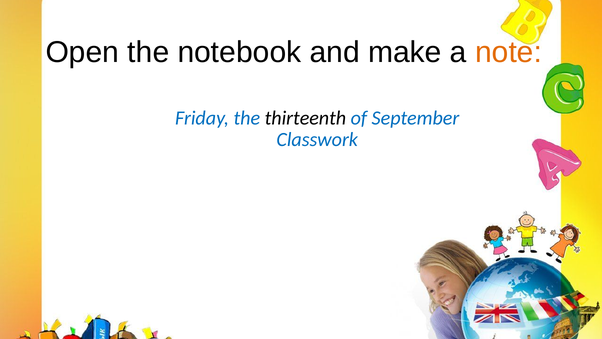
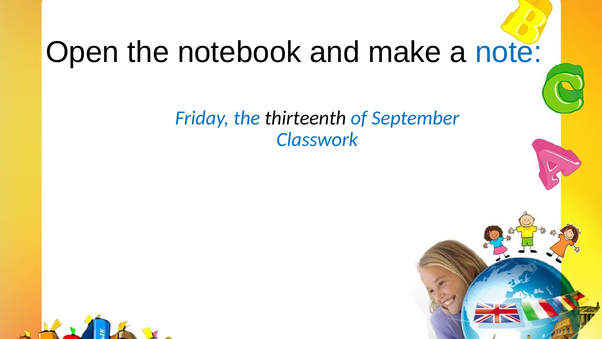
note colour: orange -> blue (508, 52)
